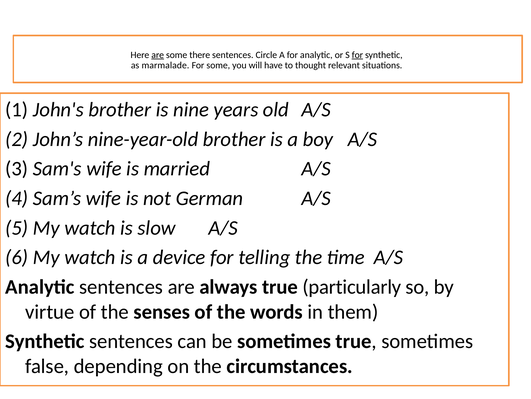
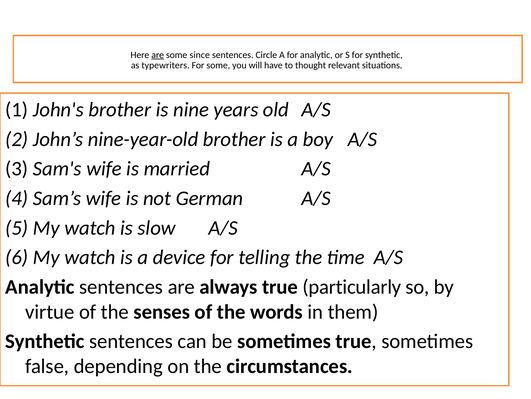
there: there -> since (200, 55)
for underline: present -> none (357, 55)
marmalade: marmalade -> typewriters (165, 65)
